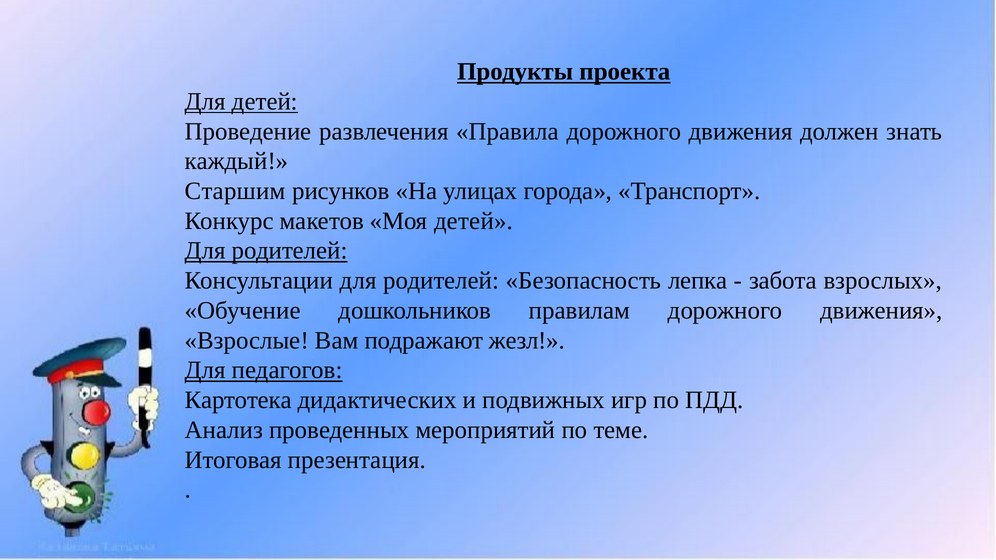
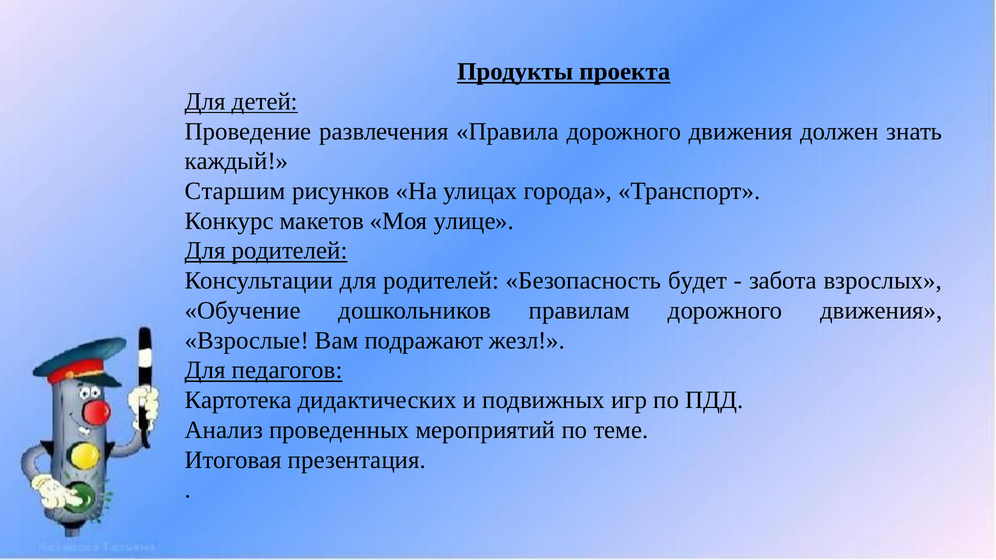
Моя детей: детей -> улице (474, 221)
лепка: лепка -> будет (698, 281)
